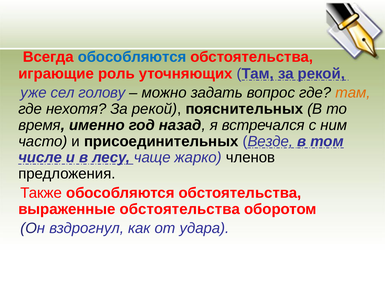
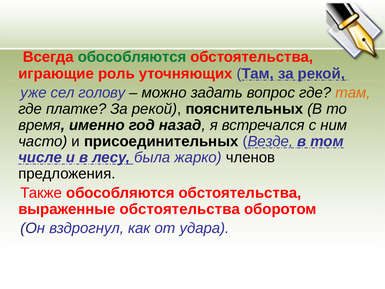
обособляются colour: blue -> green (132, 57)
нехотя: нехотя -> платке (76, 109)
чаще: чаще -> была (152, 157)
